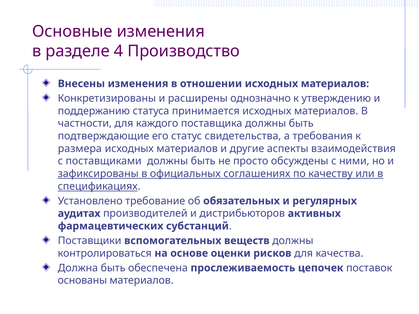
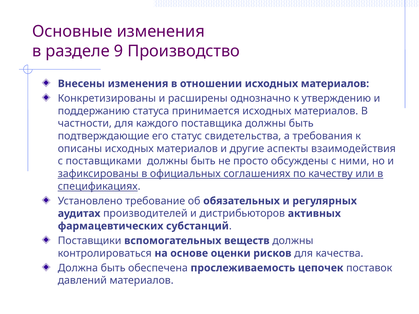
4: 4 -> 9 (119, 51)
размера: размера -> описаны (80, 149)
основаны: основаны -> давлений (82, 281)
